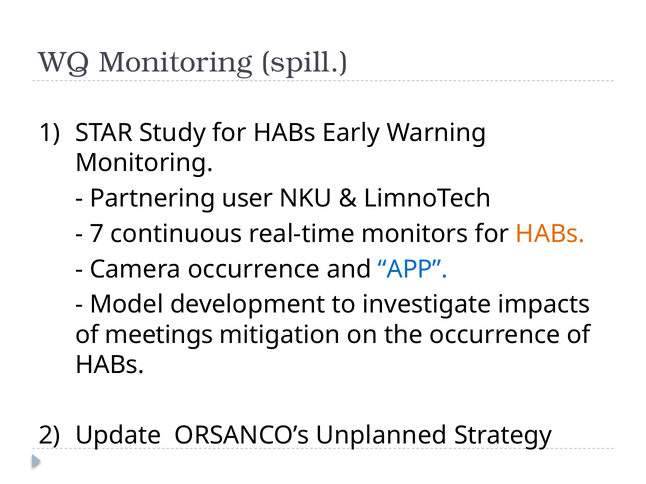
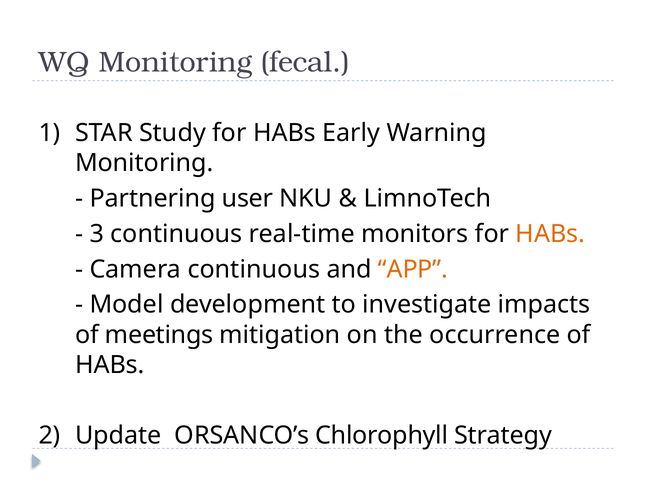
spill: spill -> fecal (305, 62)
7: 7 -> 3 (97, 234)
Camera occurrence: occurrence -> continuous (254, 270)
APP colour: blue -> orange (413, 270)
Unplanned: Unplanned -> Chlorophyll (382, 436)
